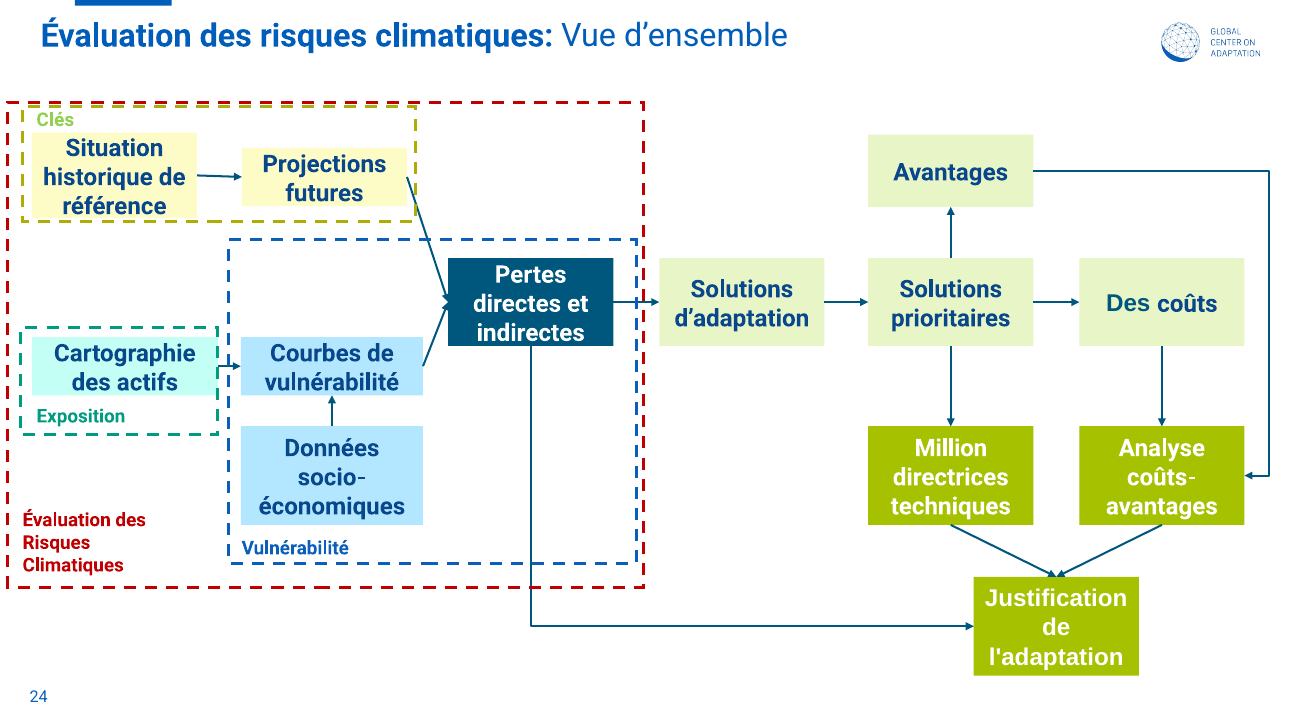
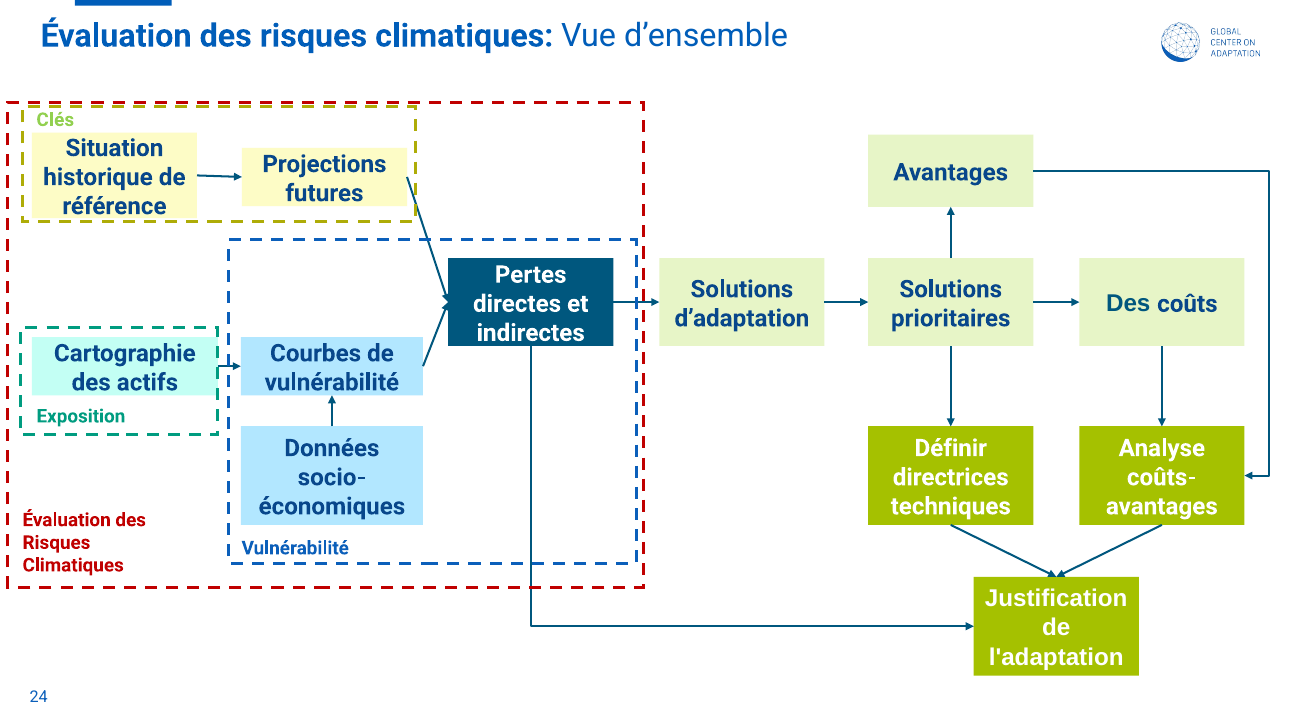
Million: Million -> Définir (951, 448)
